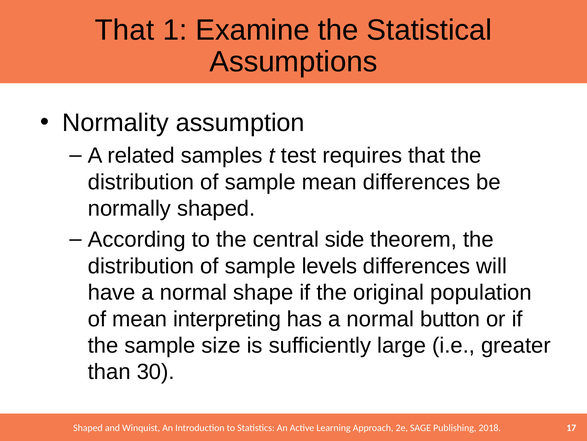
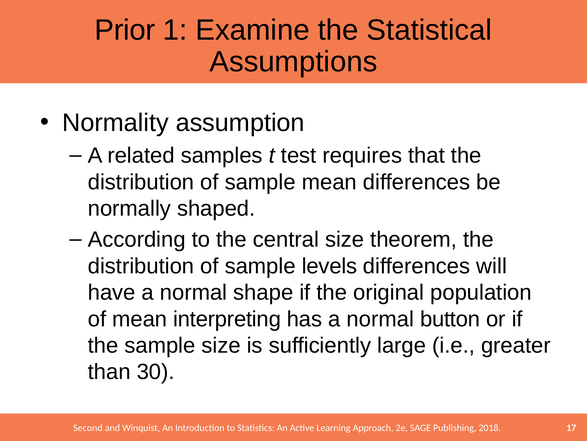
That: That -> Prior (125, 30)
central side: side -> size (345, 239)
Shaped: Shaped -> Second (88, 427)
